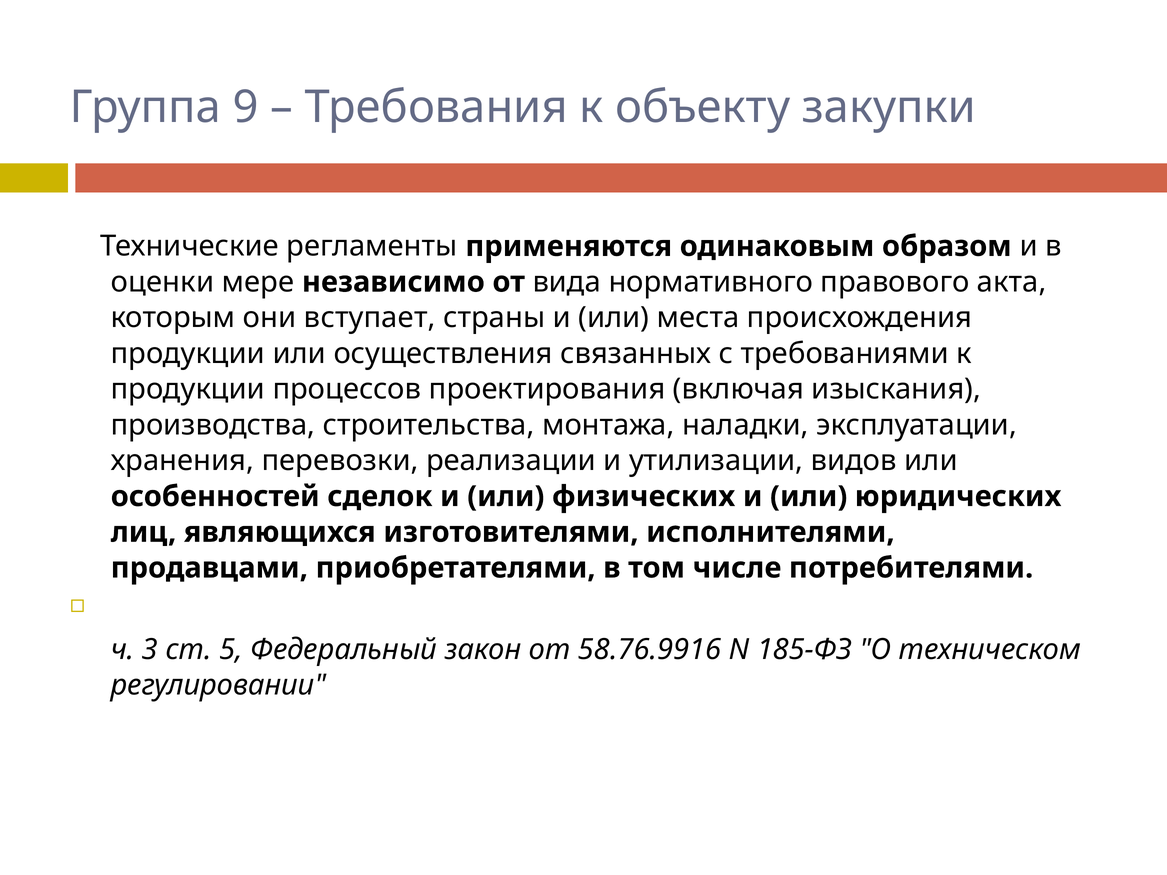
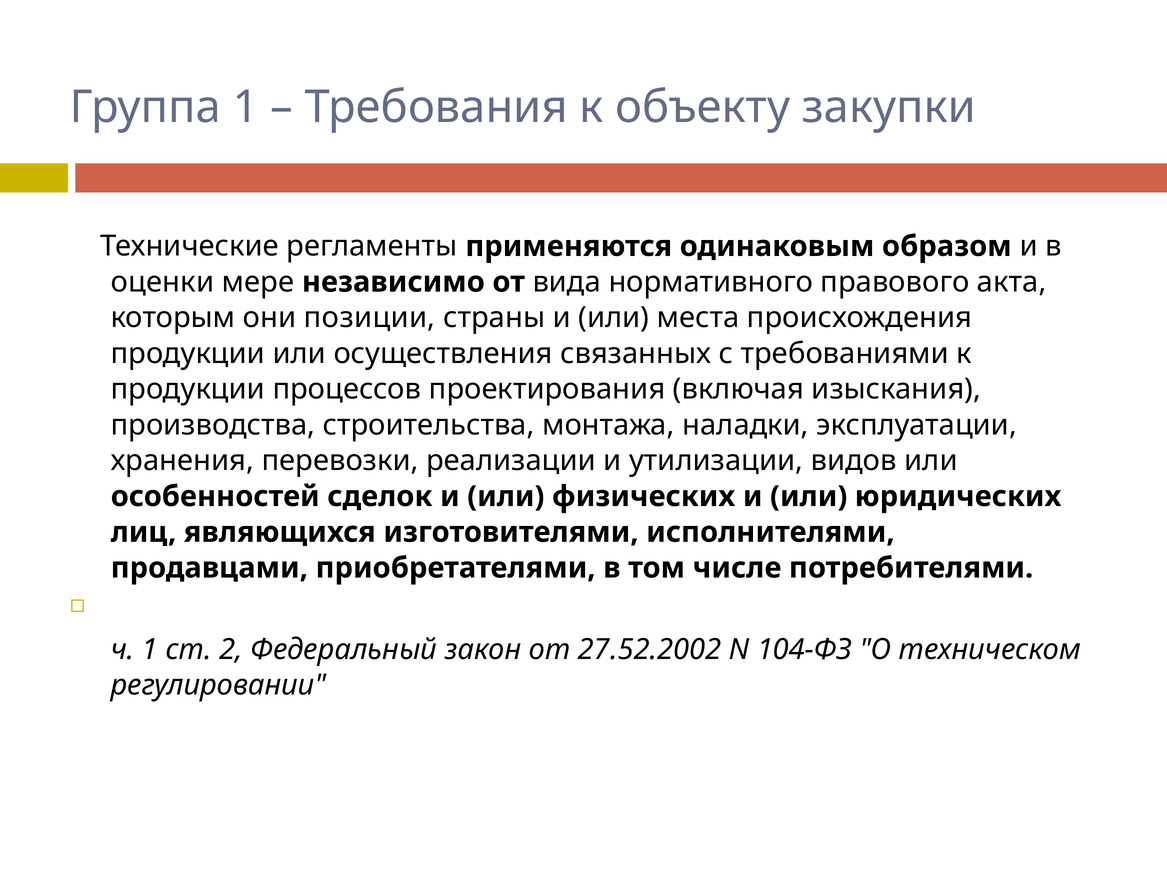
Группа 9: 9 -> 1 (246, 107)
вступает: вступает -> позиции (370, 318)
ч 3: 3 -> 1 (150, 650)
5: 5 -> 2 (231, 650)
58.76.9916: 58.76.9916 -> 27.52.2002 (650, 650)
185-ФЗ: 185-ФЗ -> 104-ФЗ (805, 650)
